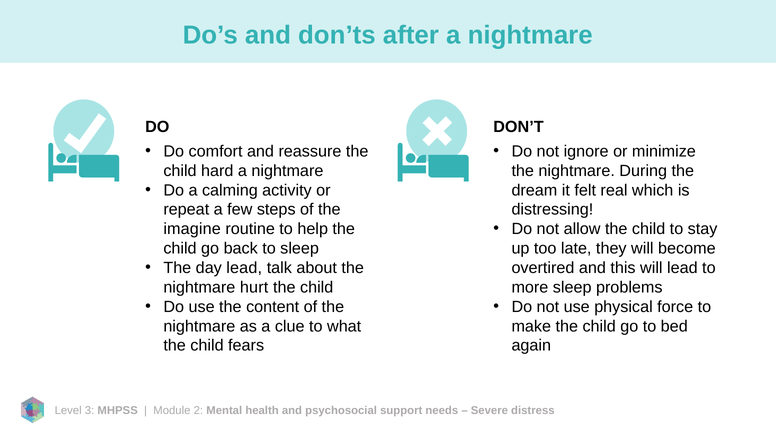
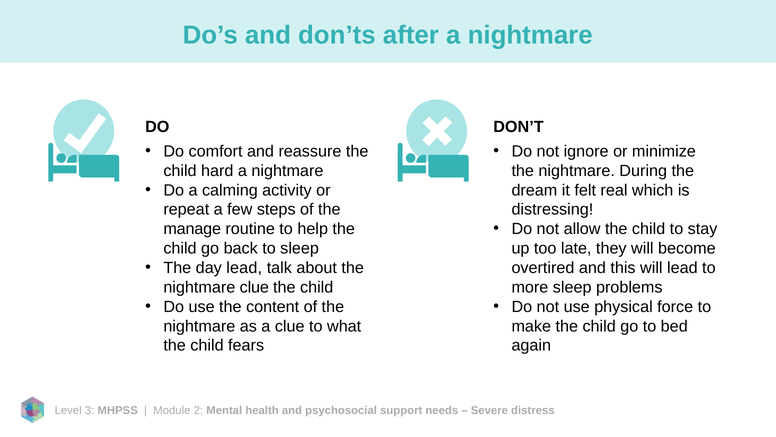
imagine: imagine -> manage (192, 229)
nightmare hurt: hurt -> clue (254, 287)
